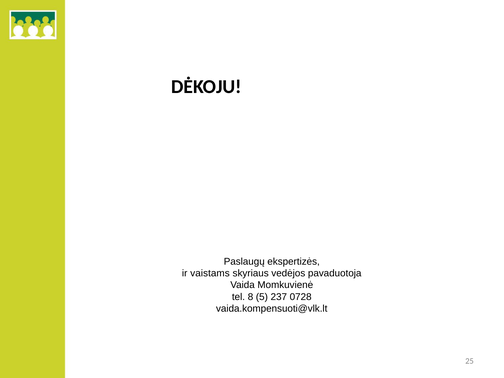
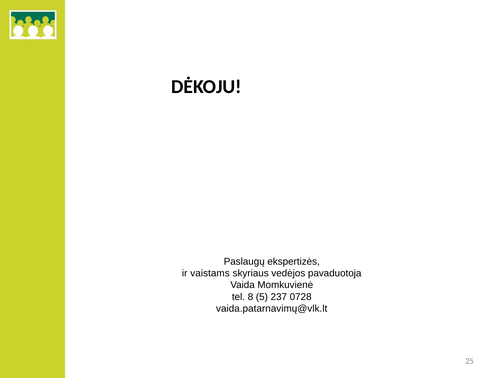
vaida.kompensuoti@vlk.lt: vaida.kompensuoti@vlk.lt -> vaida.patarnavimų@vlk.lt (272, 309)
